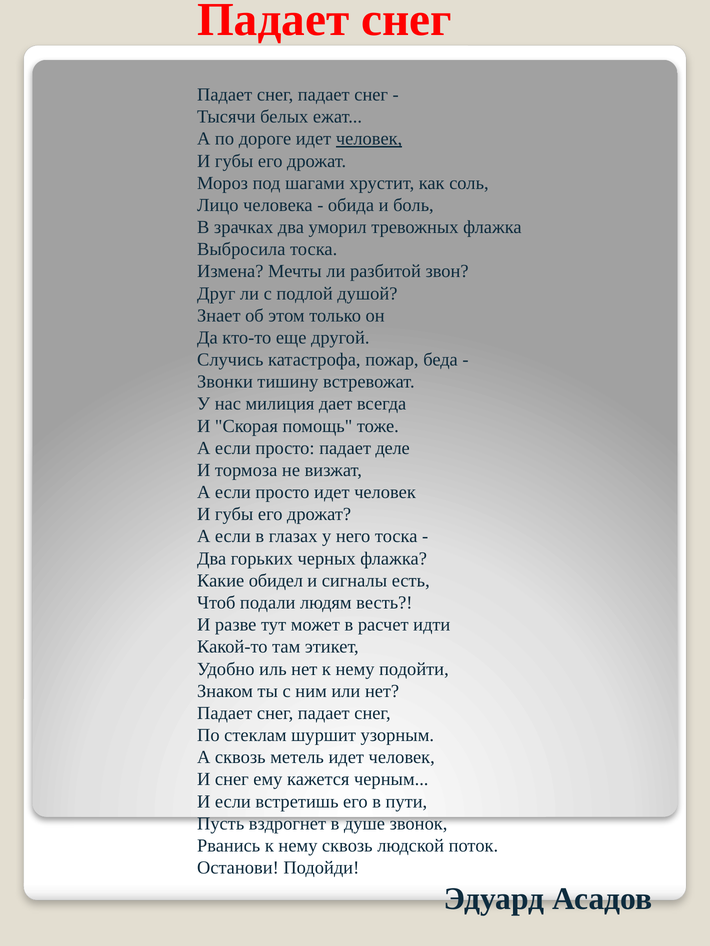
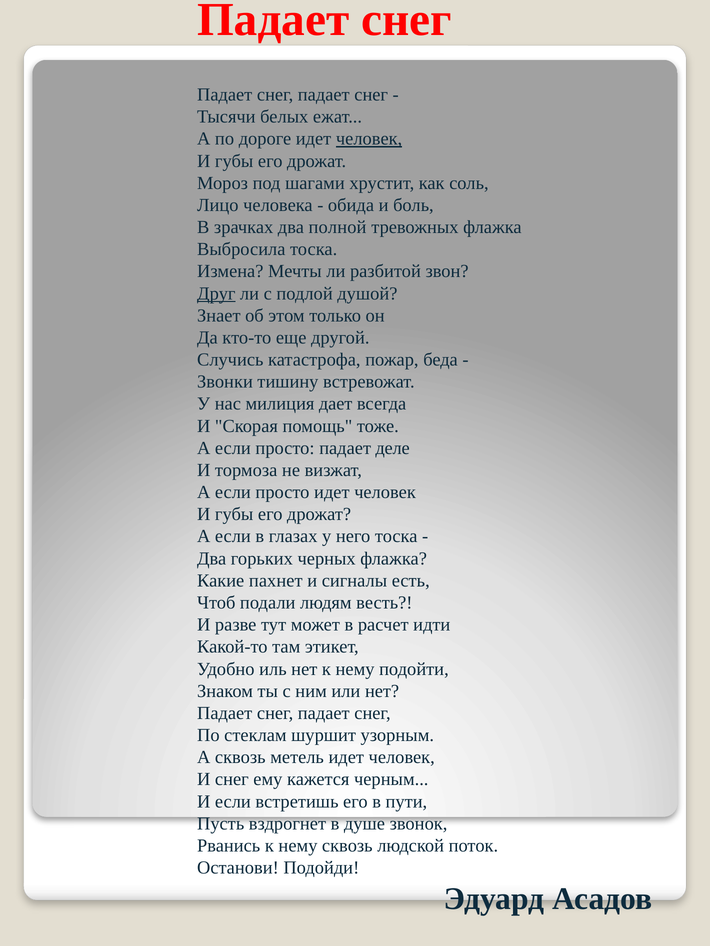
уморил: уморил -> полной (338, 227)
Друг underline: none -> present (216, 294)
обидел: обидел -> пахнет (276, 581)
